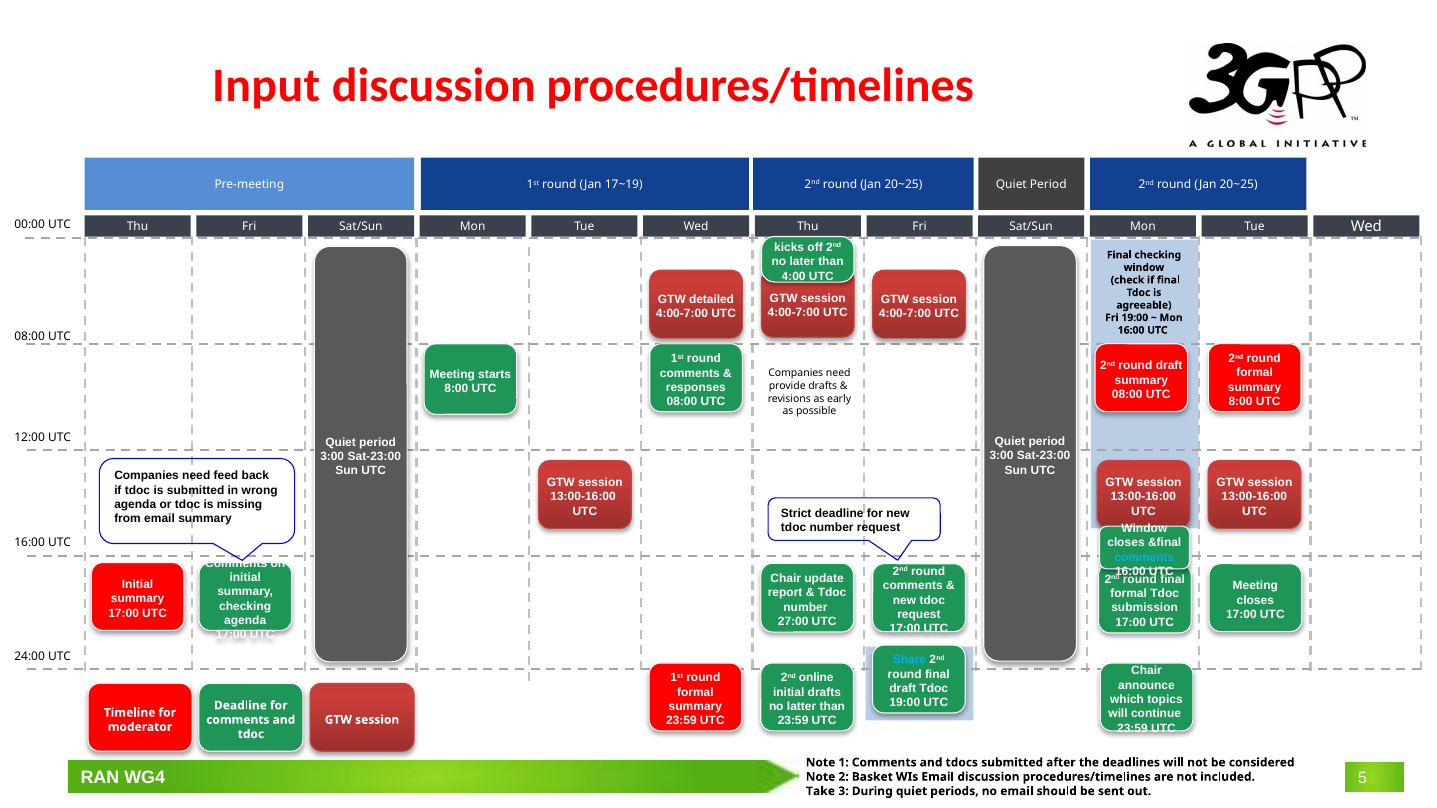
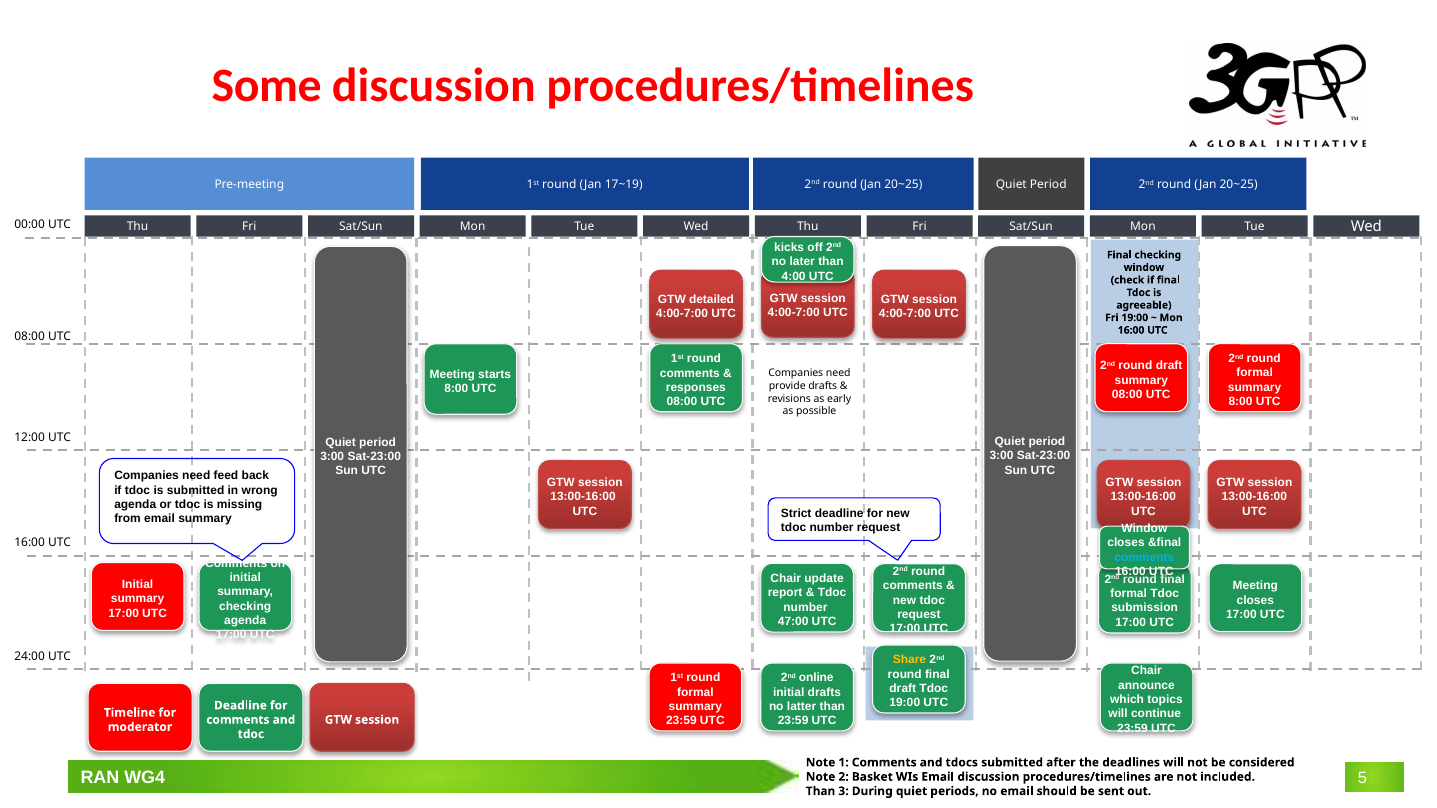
Input: Input -> Some (267, 86)
27:00: 27:00 -> 47:00 (793, 622)
Share colour: light blue -> yellow (909, 660)
Take: Take -> Than (821, 791)
